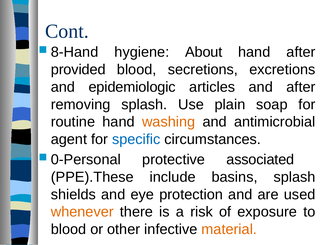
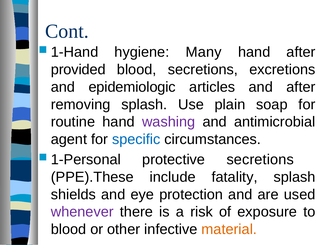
8-Hand: 8-Hand -> 1-Hand (75, 52)
About: About -> Many (204, 52)
washing colour: orange -> purple (169, 122)
0-Personal: 0-Personal -> 1-Personal (86, 159)
protective associated: associated -> secretions (260, 159)
basins: basins -> fatality (235, 177)
whenever colour: orange -> purple (82, 212)
